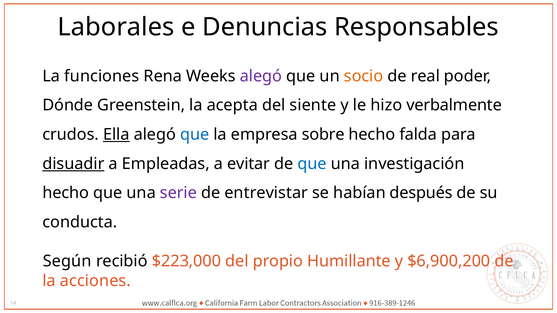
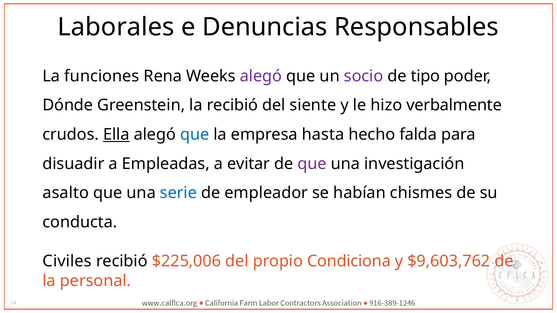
socio colour: orange -> purple (364, 76)
real: real -> tipo (425, 76)
la acepta: acepta -> recibió (232, 105)
sobre: sobre -> hasta (323, 135)
disuadir underline: present -> none (73, 164)
que colour: blue -> purple (312, 164)
hecho: hecho -> asalto (66, 193)
serie colour: purple -> blue (178, 193)
entrevistar: entrevistar -> empleador (266, 193)
después: después -> chismes (421, 193)
Según: Según -> Civiles (67, 261)
$223,000: $223,000 -> $225,006 (187, 261)
Humillante: Humillante -> Condiciona (349, 261)
$6,900,200: $6,900,200 -> $9,603,762 (449, 261)
acciones: acciones -> personal (95, 281)
